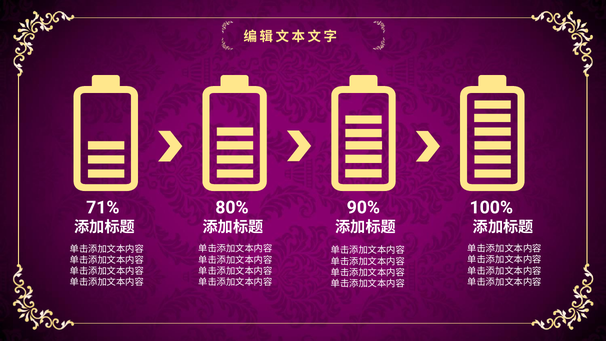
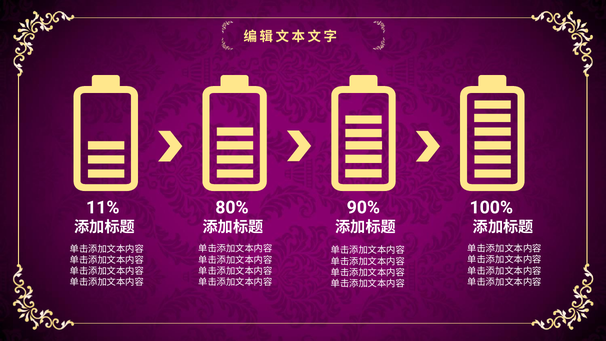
71%: 71% -> 11% (103, 207)
